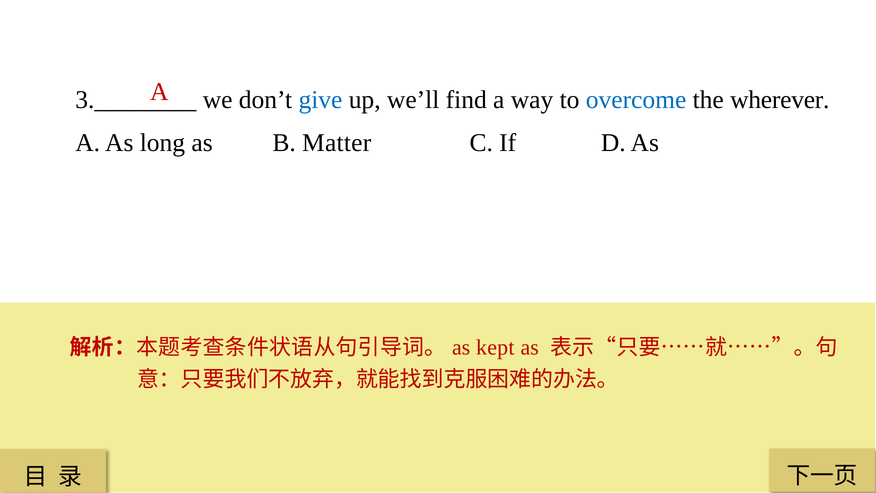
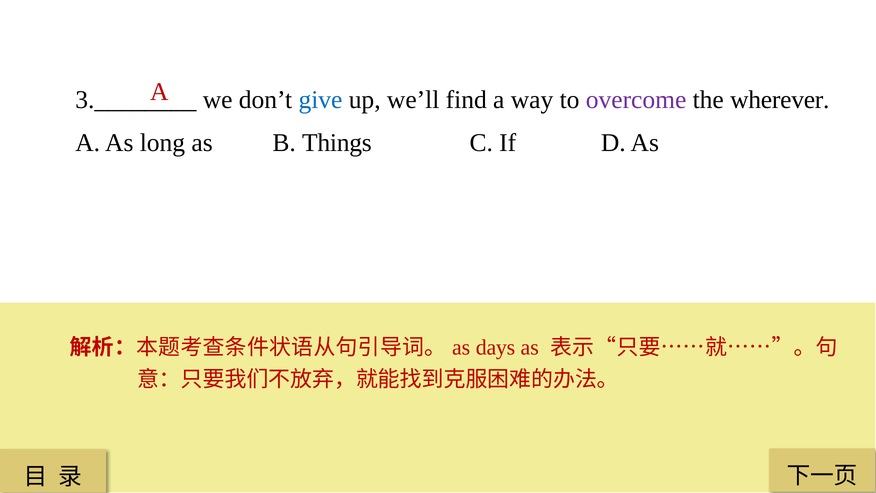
overcome colour: blue -> purple (636, 100)
Matter: Matter -> Things (337, 143)
kept: kept -> days (496, 347)
